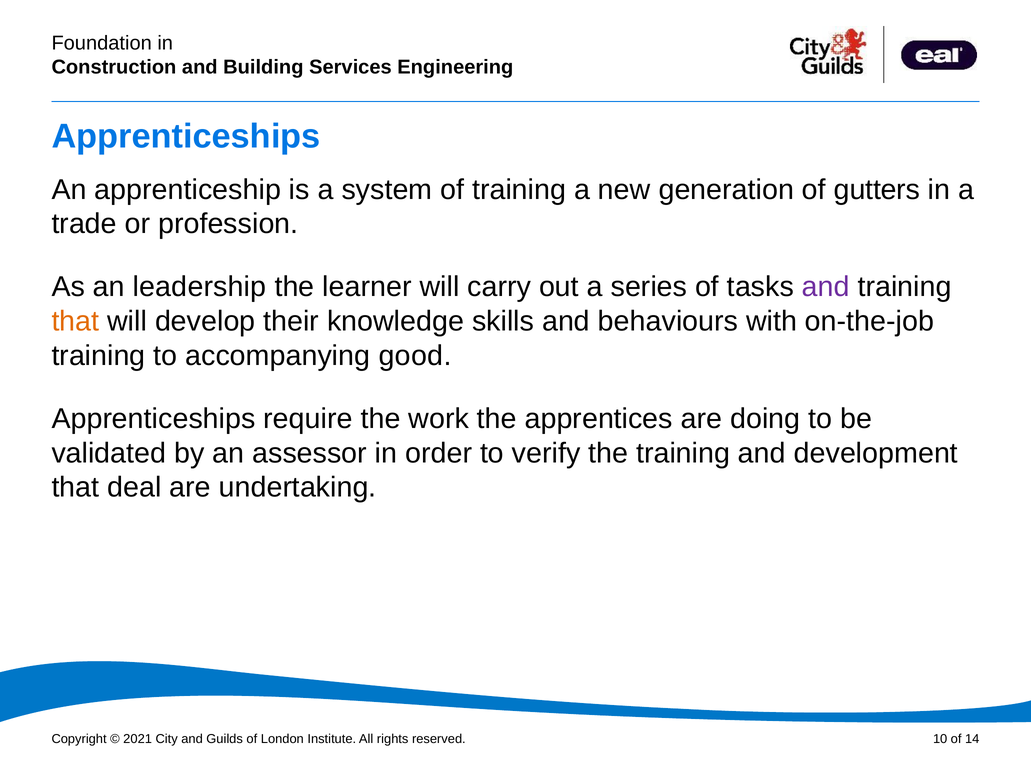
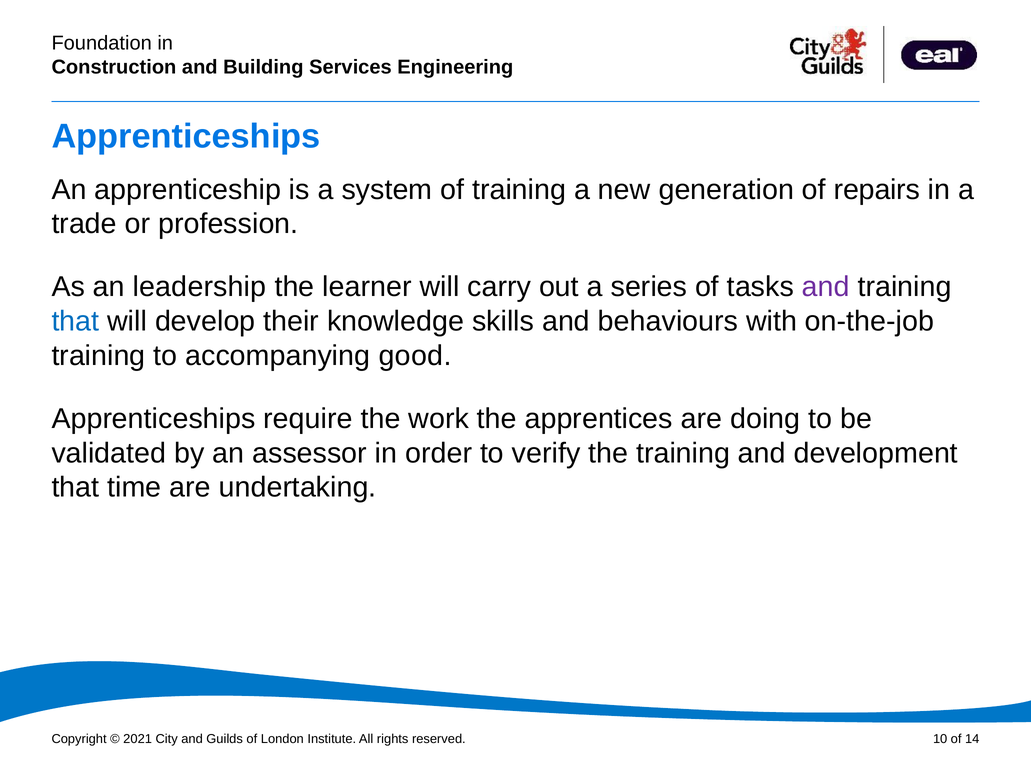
gutters: gutters -> repairs (877, 190)
that colour: orange -> blue (75, 321)
deal: deal -> time (134, 488)
